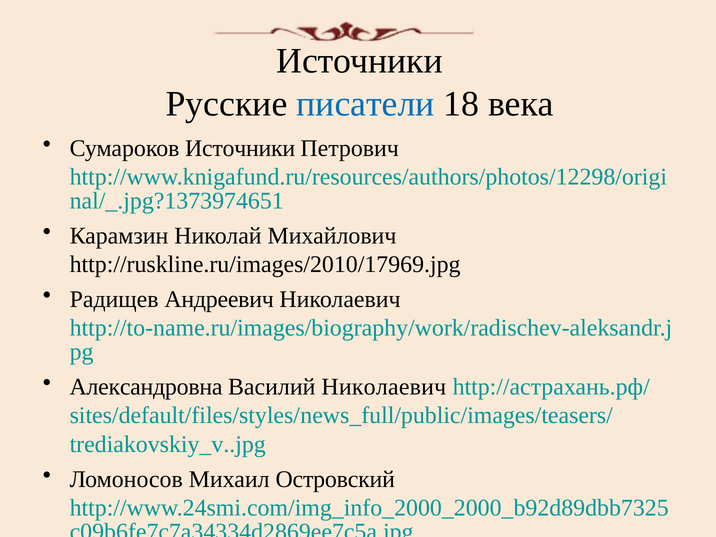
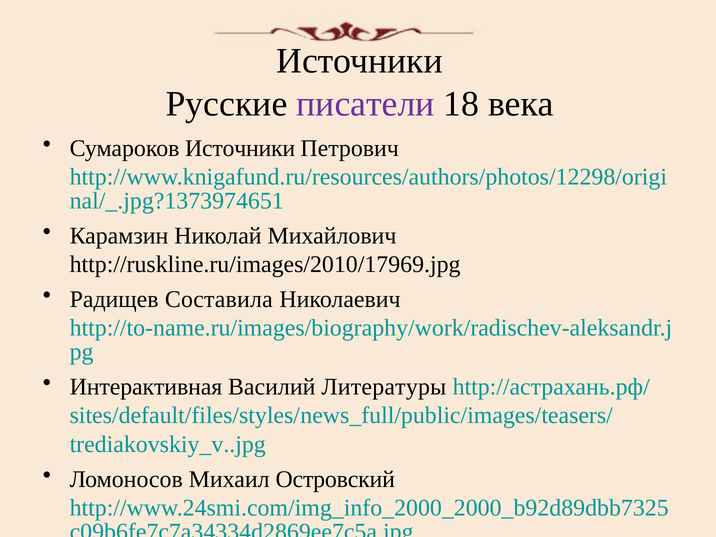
писатели colour: blue -> purple (365, 104)
Андреевич: Андреевич -> Составила (219, 299)
Александровна: Александровна -> Интерактивная (146, 387)
Василий Николаевич: Николаевич -> Литературы (384, 387)
